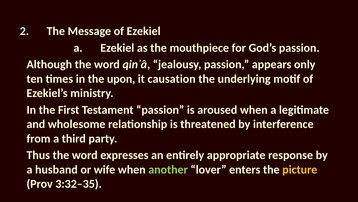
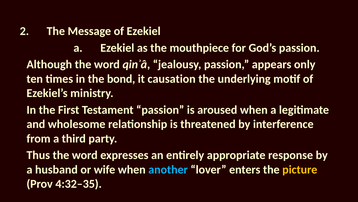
upon: upon -> bond (121, 79)
another colour: light green -> light blue (168, 169)
3:32–35: 3:32–35 -> 4:32–35 (79, 183)
